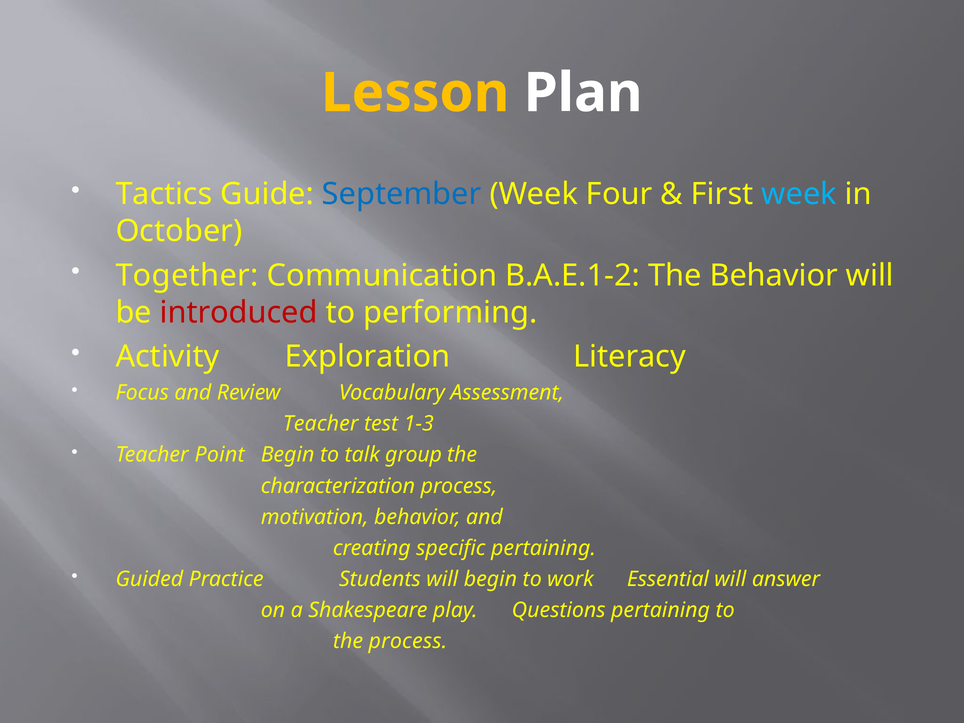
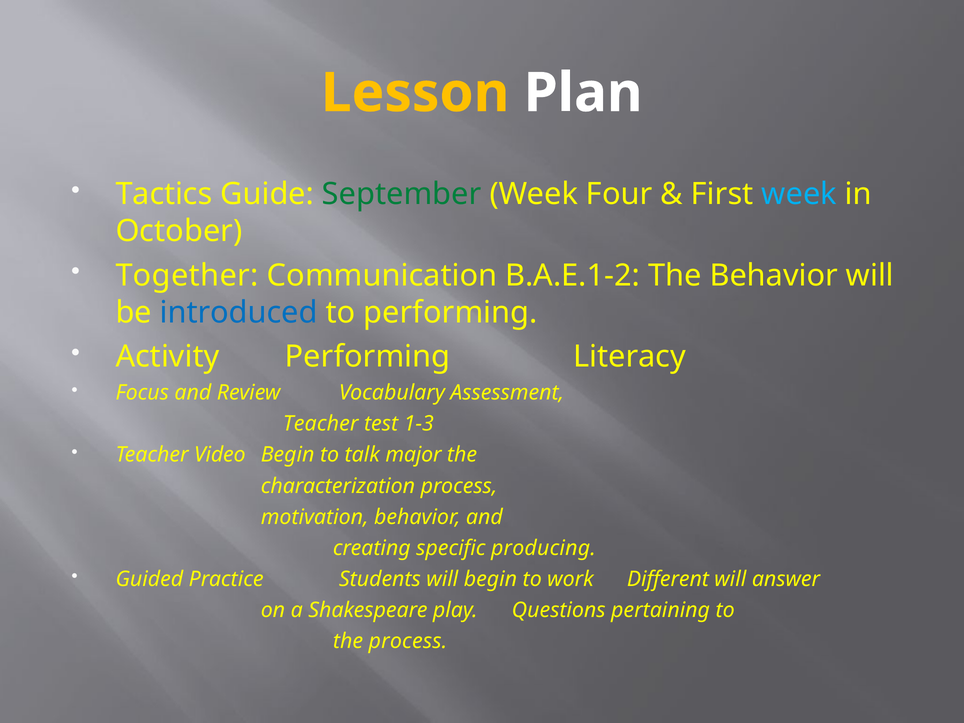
September colour: blue -> green (402, 194)
introduced colour: red -> blue (239, 312)
Activity Exploration: Exploration -> Performing (368, 357)
Point: Point -> Video (220, 455)
group: group -> major (414, 455)
specific pertaining: pertaining -> producing (543, 548)
Essential: Essential -> Different (668, 579)
